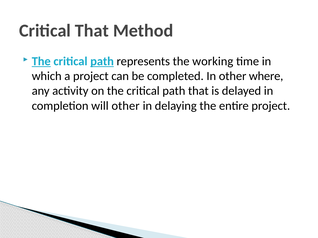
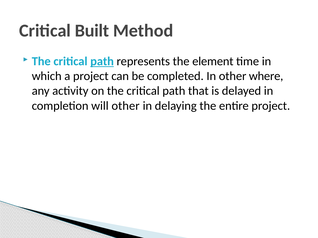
Critical That: That -> Built (92, 31)
The underline: present -> none (41, 61)
working: working -> element (213, 61)
